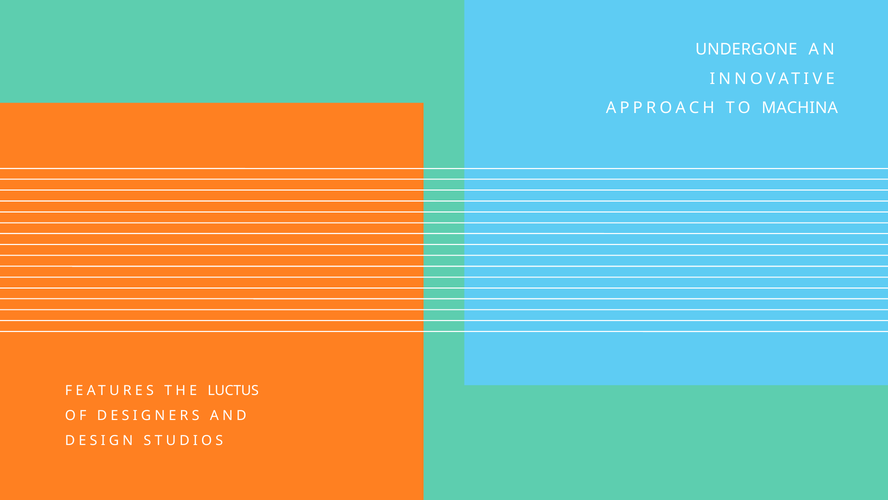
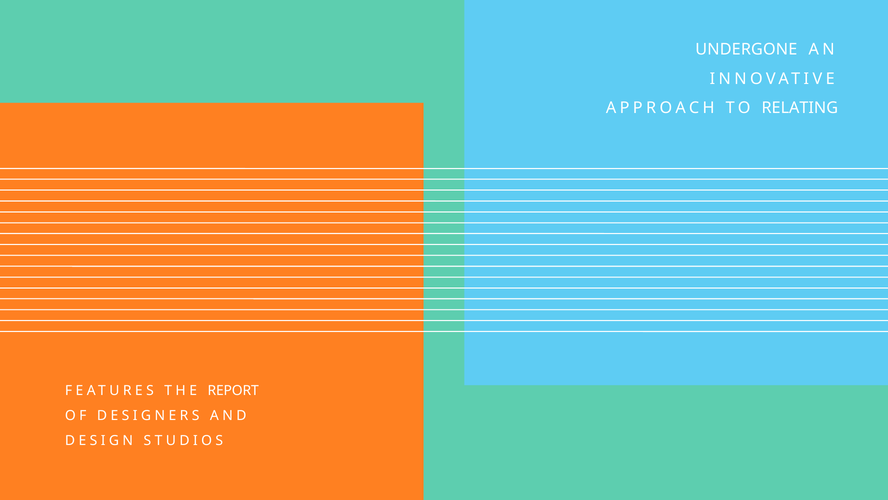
MACHINA: MACHINA -> RELATING (800, 108)
LUCTUS: LUCTUS -> REPORT (233, 390)
